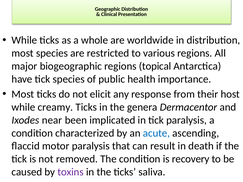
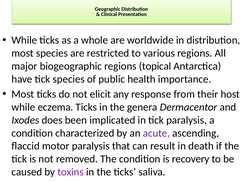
creamy: creamy -> eczema (55, 107)
near: near -> does (52, 120)
acute colour: blue -> purple (156, 133)
